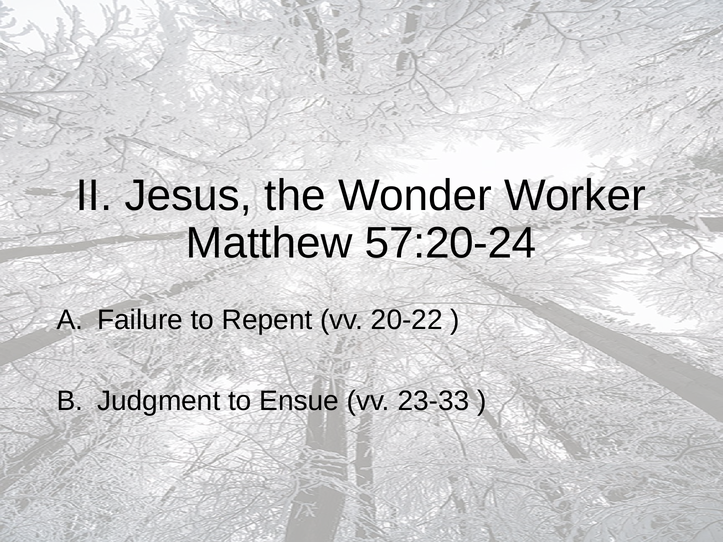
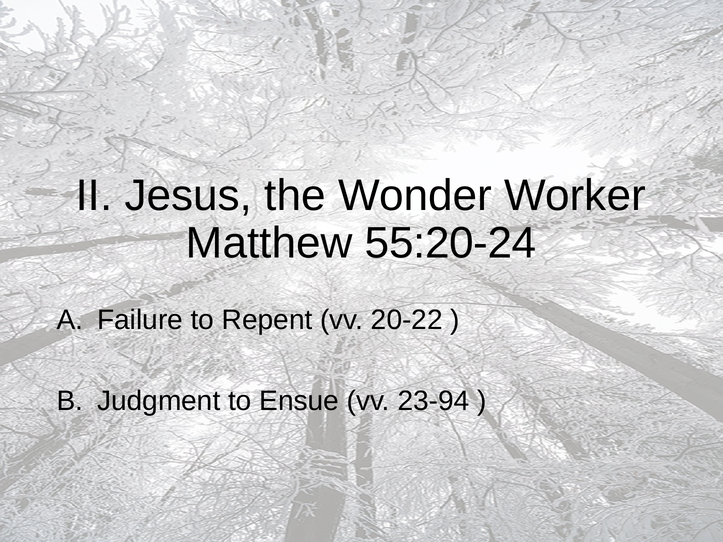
57:20-24: 57:20-24 -> 55:20-24 (451, 243)
23-33: 23-33 -> 23-94 (433, 401)
